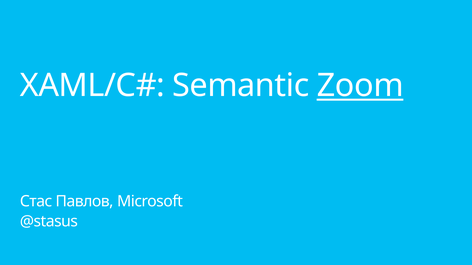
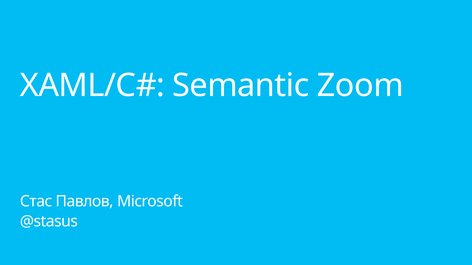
Zoom underline: present -> none (360, 86)
